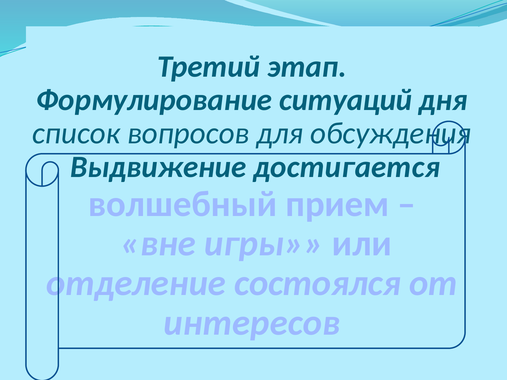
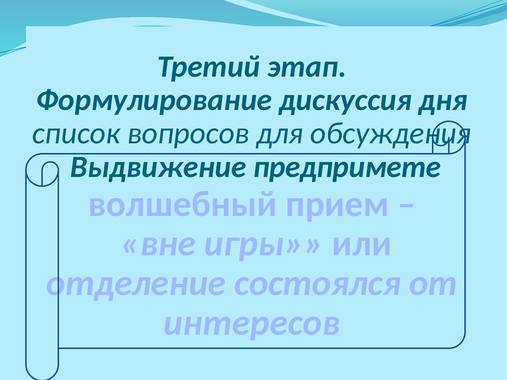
ситуаций: ситуаций -> дискуссия (346, 100)
достигается: достигается -> предпримете (347, 167)
